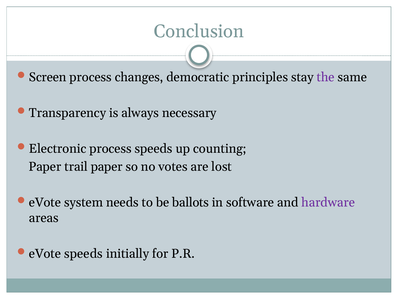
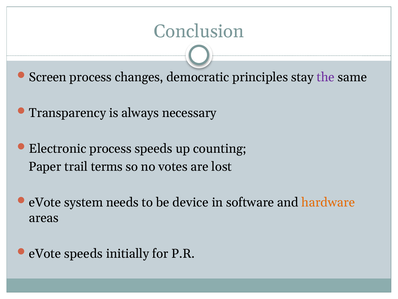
trail paper: paper -> terms (107, 166)
ballots: ballots -> device (190, 202)
hardware colour: purple -> orange (328, 202)
